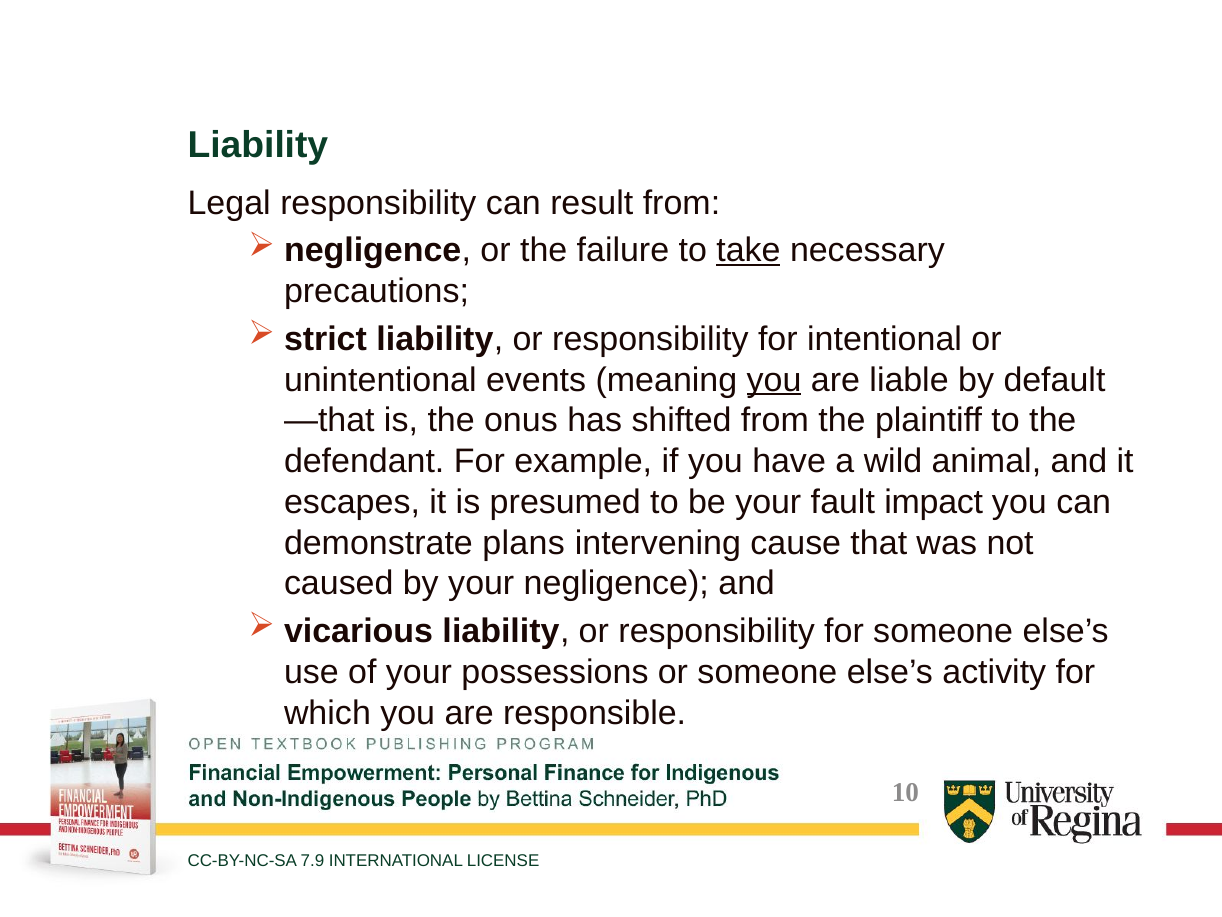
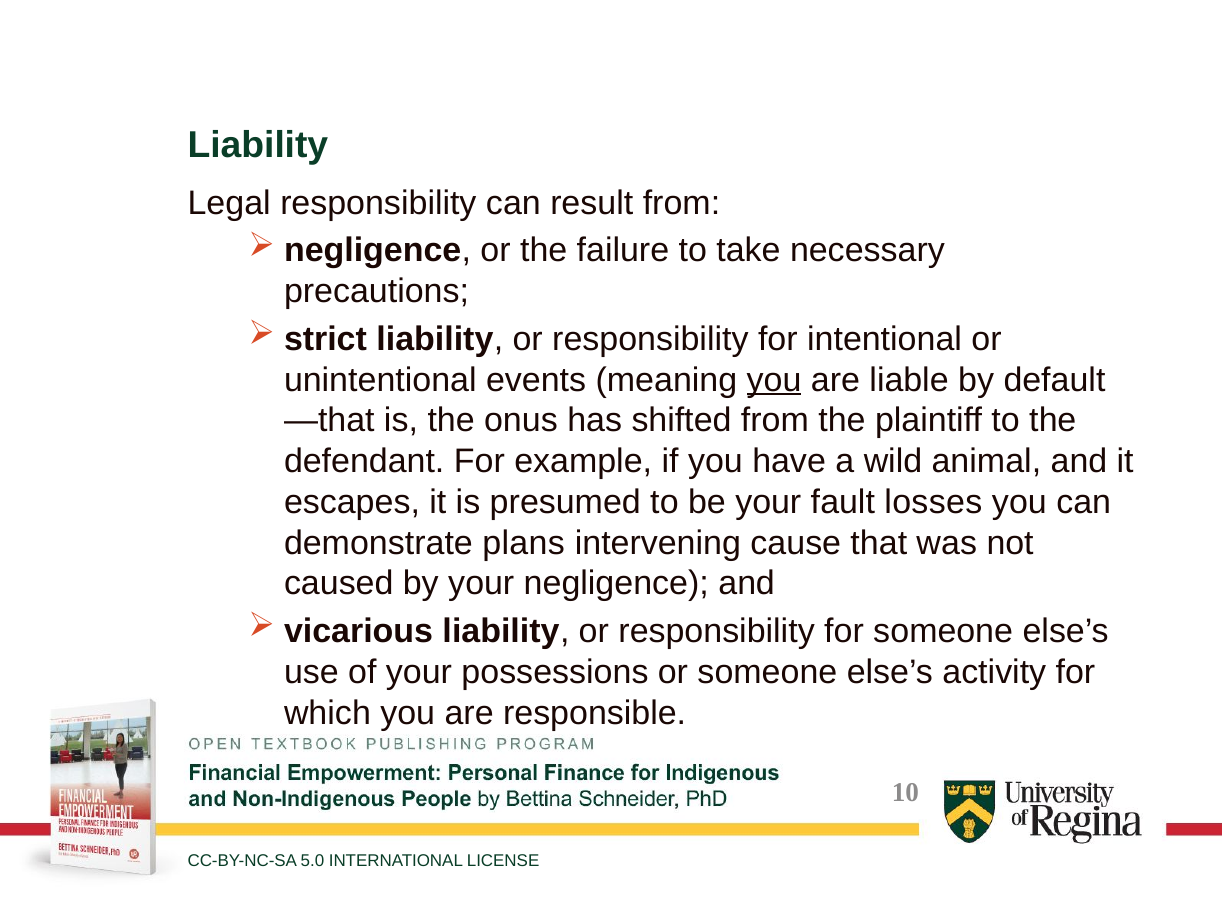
take underline: present -> none (748, 251)
impact: impact -> losses (933, 502)
7.9: 7.9 -> 5.0 (312, 860)
